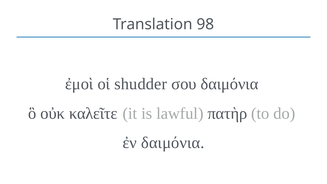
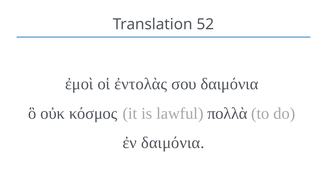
98: 98 -> 52 (205, 24)
shudder: shudder -> ἐντολὰς (141, 84)
καλεῖτε: καλεῖτε -> κόσμος (93, 113)
πατὴρ: πατὴρ -> πολλὰ (227, 113)
